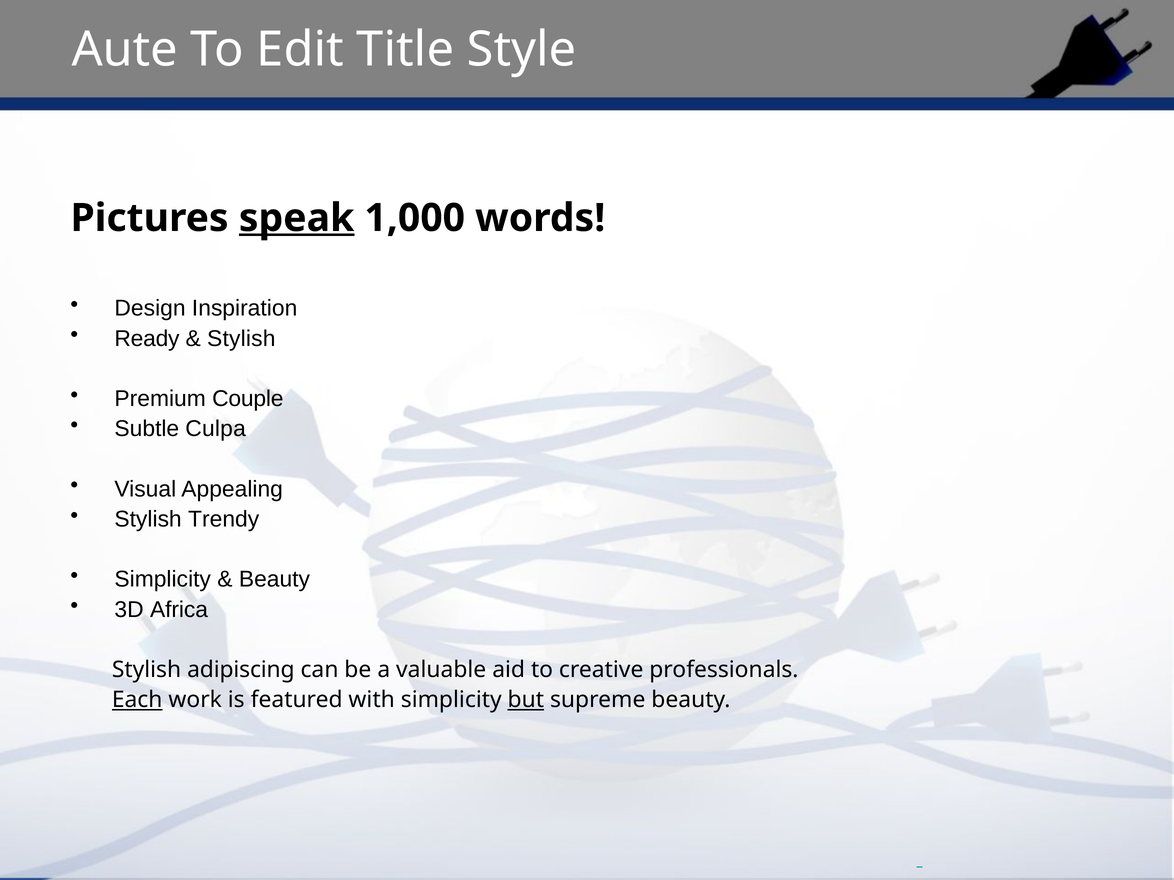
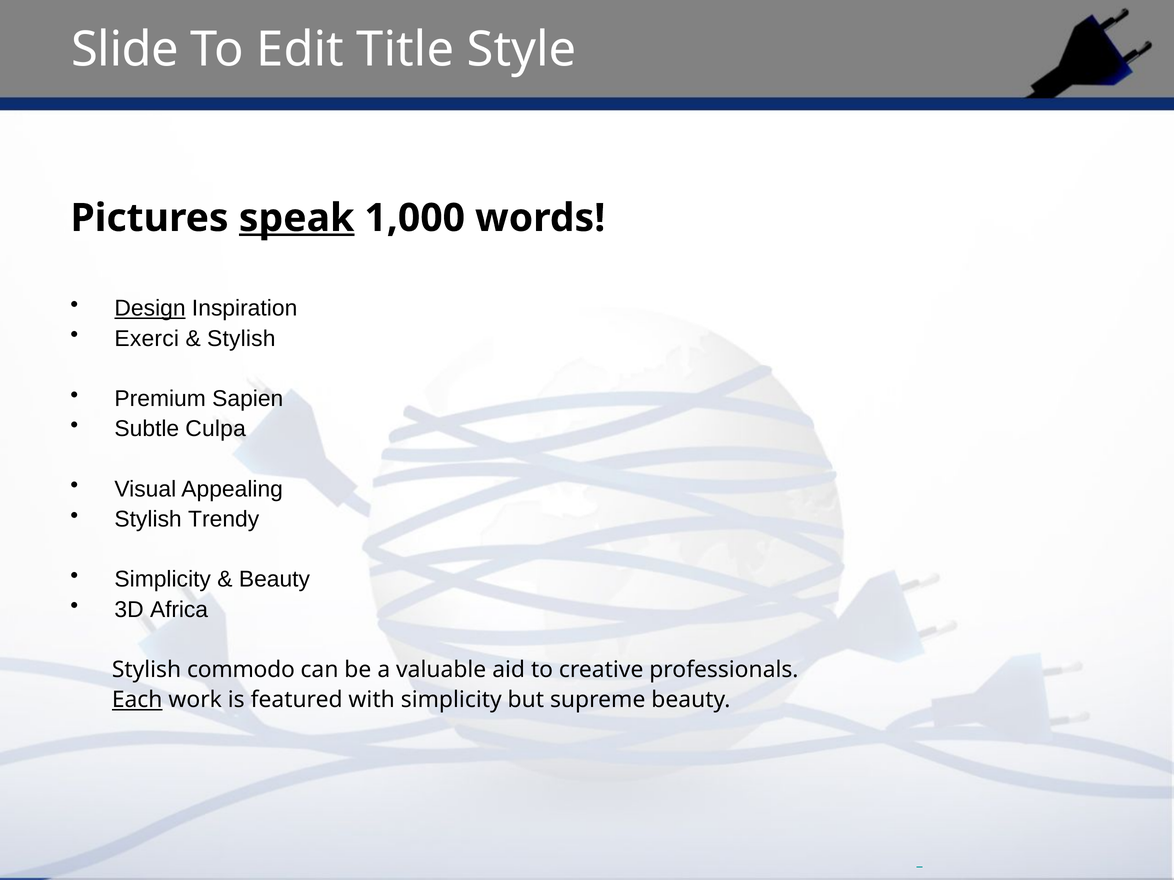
Aute: Aute -> Slide (125, 50)
Design underline: none -> present (150, 309)
Ready: Ready -> Exerci (147, 339)
Couple: Couple -> Sapien (248, 399)
adipiscing: adipiscing -> commodo (241, 670)
but underline: present -> none (526, 700)
